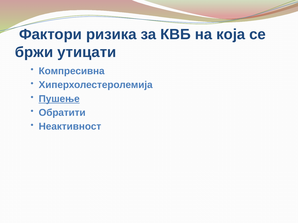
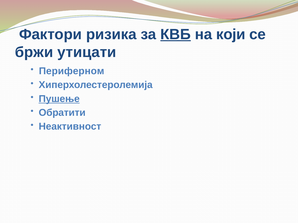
КВБ underline: none -> present (176, 34)
која: која -> који (231, 34)
Компресивна: Компресивна -> Периферном (72, 71)
